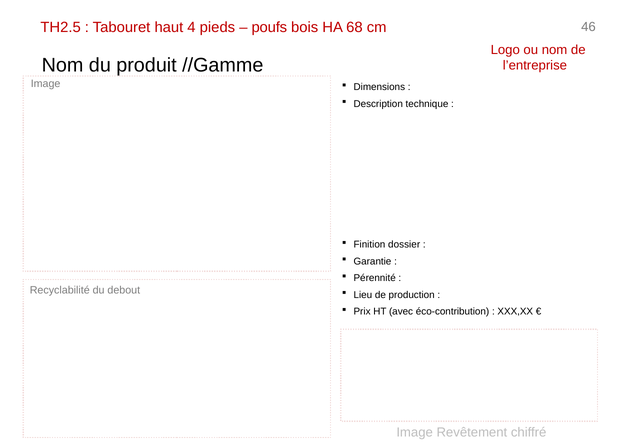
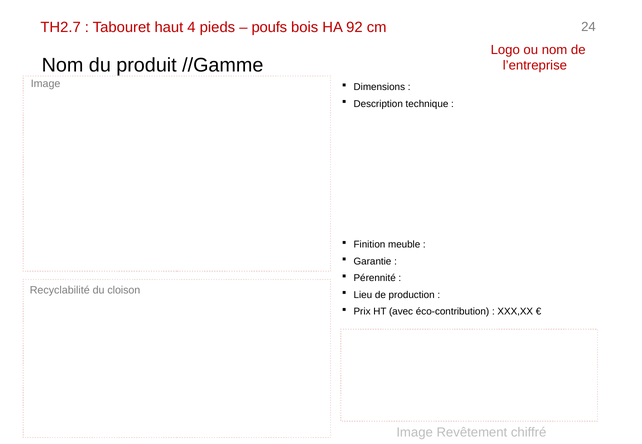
TH2.5: TH2.5 -> TH2.7 (61, 27)
68: 68 -> 92 (354, 27)
46: 46 -> 24 (588, 27)
dossier: dossier -> meuble (404, 245)
debout: debout -> cloison (124, 290)
